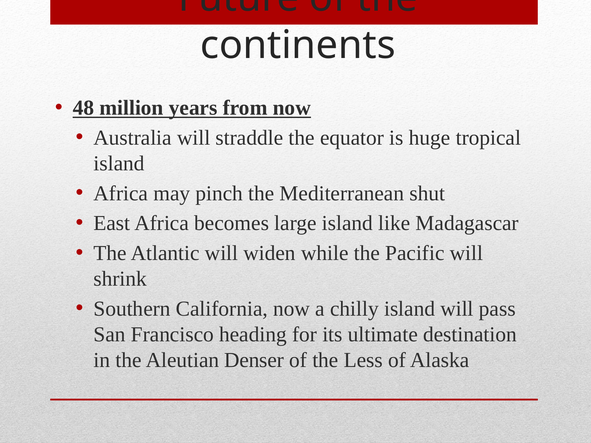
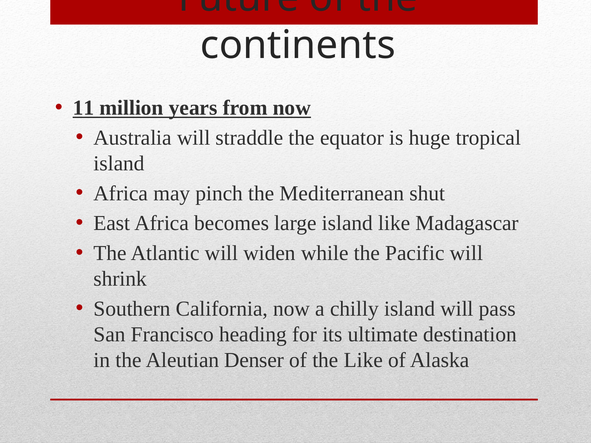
48: 48 -> 11 (83, 108)
the Less: Less -> Like (363, 360)
